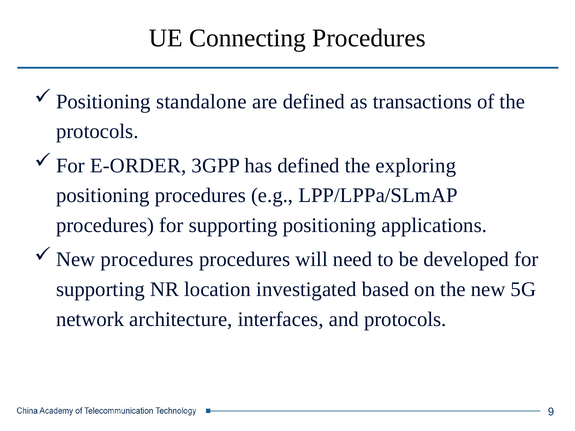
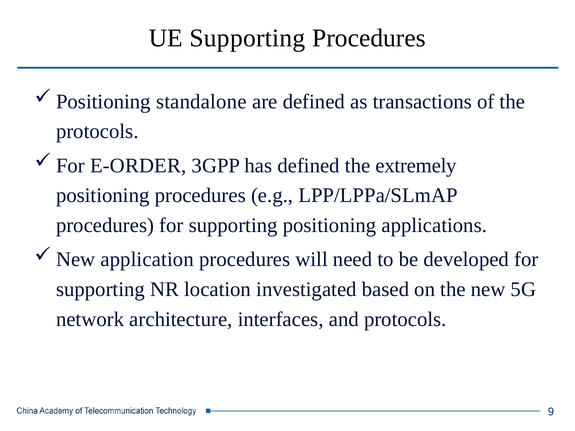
UE Connecting: Connecting -> Supporting (247, 38)
exploring: exploring -> extremely (416, 166)
procedures: procedures -> application (147, 260)
